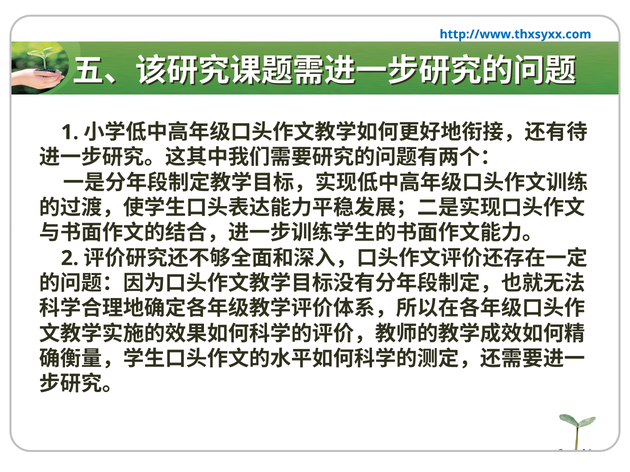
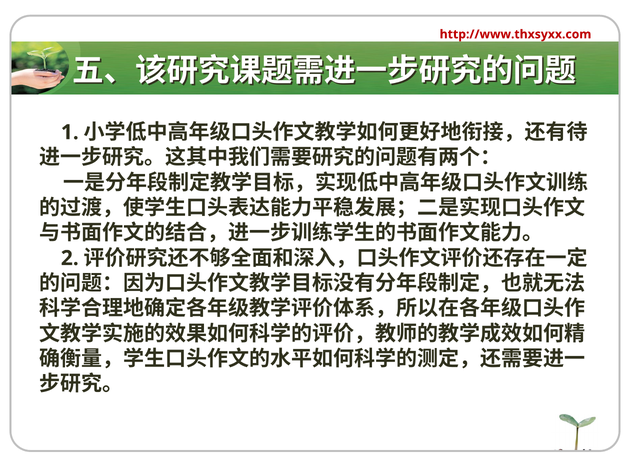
http://www.thxsyxx.com colour: blue -> red (515, 34)
